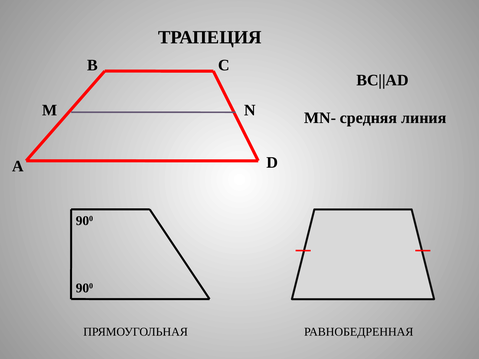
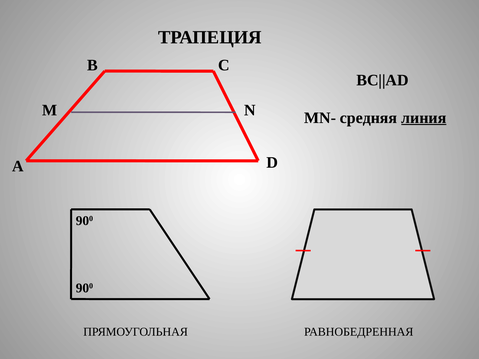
линия underline: none -> present (424, 118)
